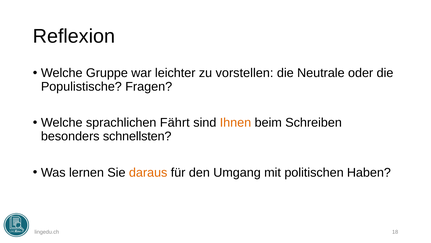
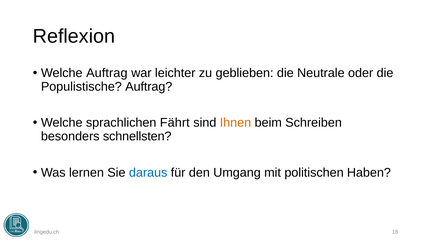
Welche Gruppe: Gruppe -> Auftrag (107, 73)
vorstellen: vorstellen -> geblieben (245, 73)
Populistische Fragen: Fragen -> Auftrag (149, 86)
daraus colour: orange -> blue (148, 172)
